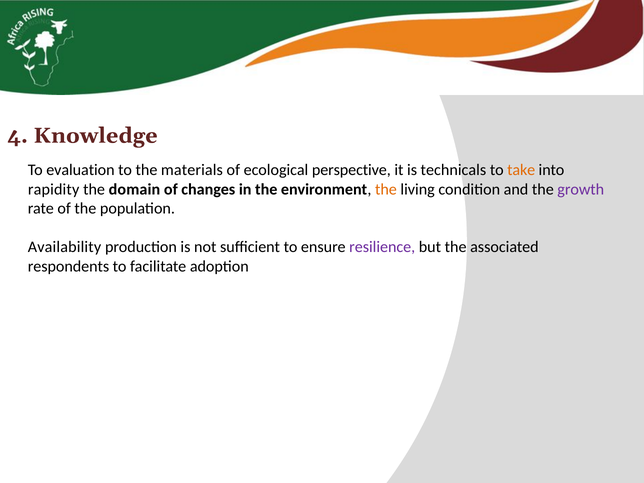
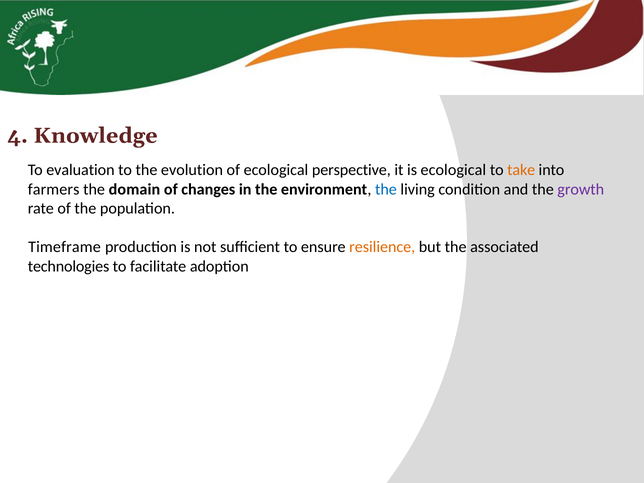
materials: materials -> evolution (192, 170)
is technicals: technicals -> ecological (453, 170)
rapidity: rapidity -> farmers (54, 189)
the colour: orange -> blue (386, 189)
Availability: Availability -> Timeframe (65, 247)
resilience colour: purple -> orange (382, 247)
respondents: respondents -> technologies (69, 266)
